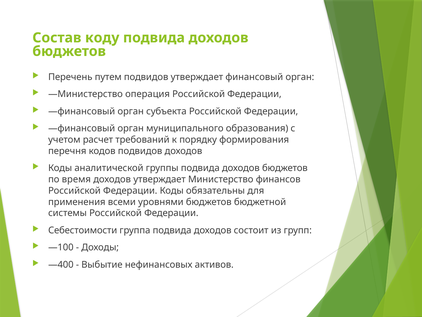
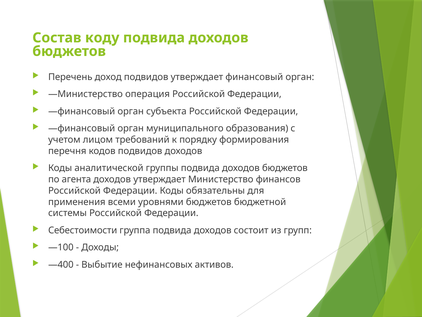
путем: путем -> доход (108, 77)
расчет: расчет -> лицом (98, 139)
время: время -> агента (76, 179)
